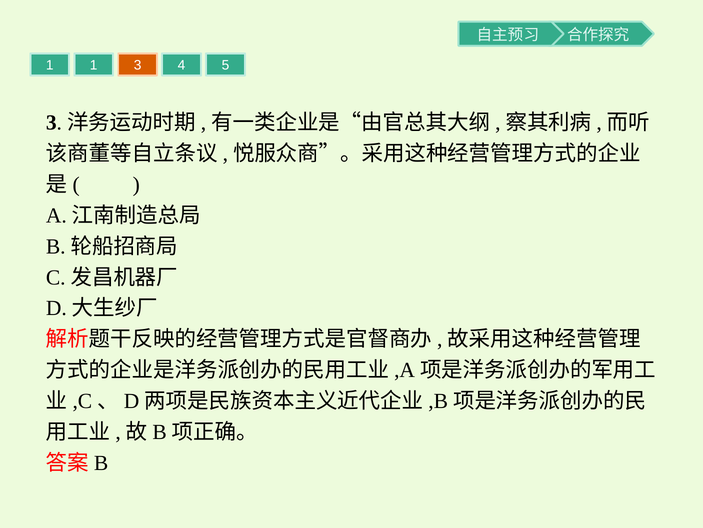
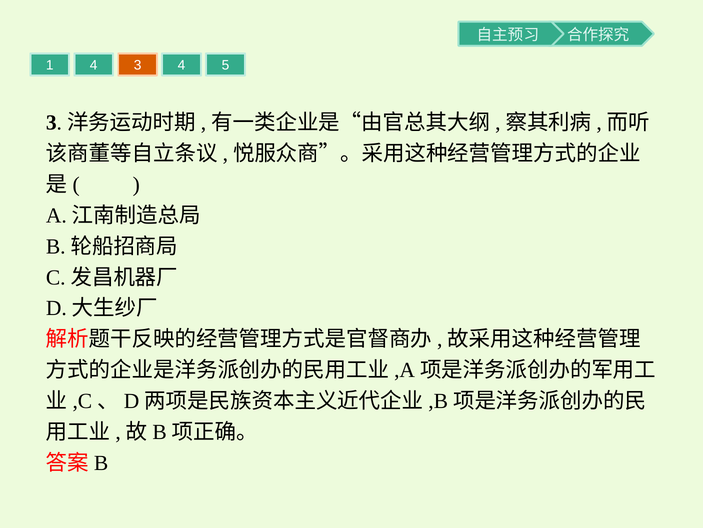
1 1: 1 -> 4 (94, 65)
